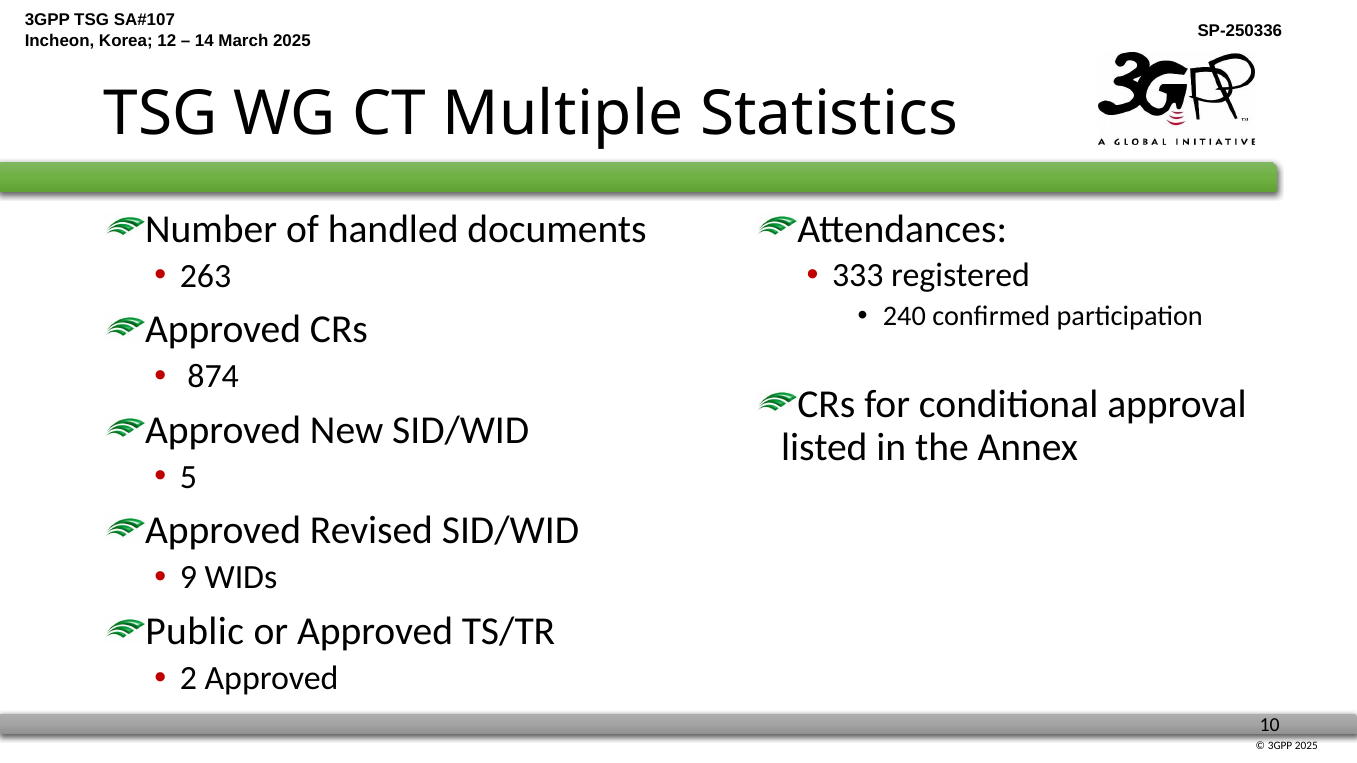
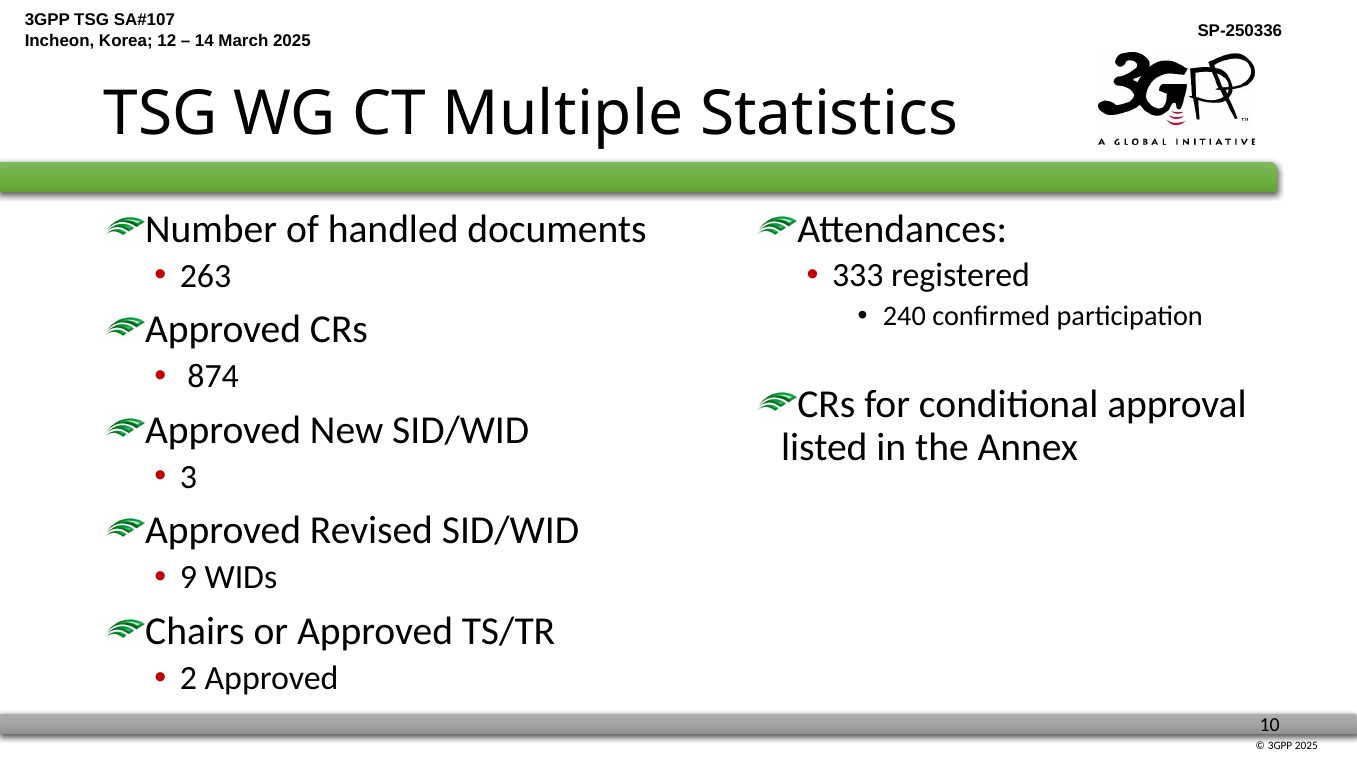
5: 5 -> 3 (188, 477)
Public: Public -> Chairs (195, 632)
